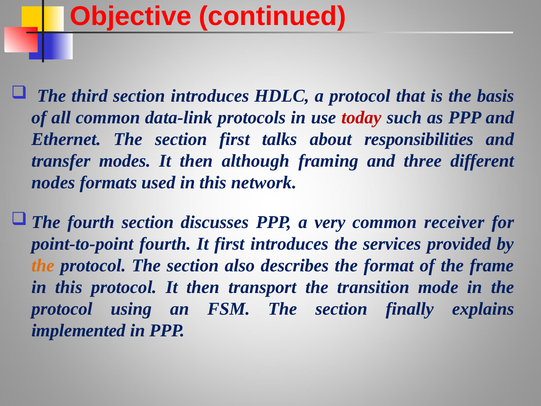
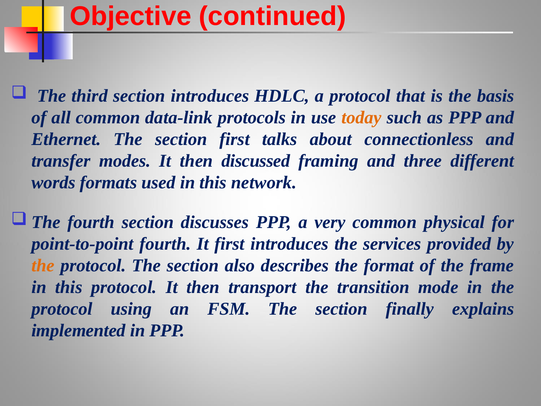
today colour: red -> orange (362, 118)
responsibilities: responsibilities -> connectionless (419, 139)
although: although -> discussed (256, 161)
nodes: nodes -> words (53, 182)
receiver: receiver -> physical (454, 222)
